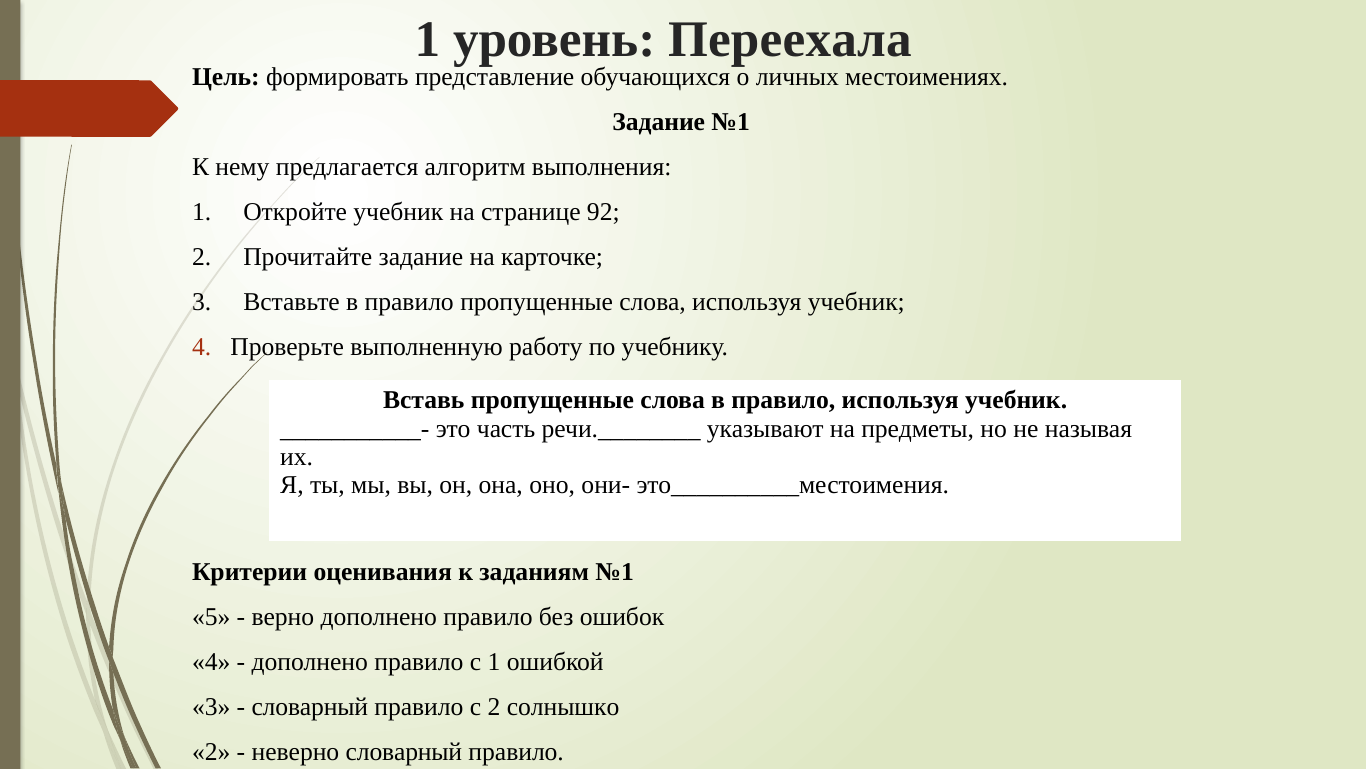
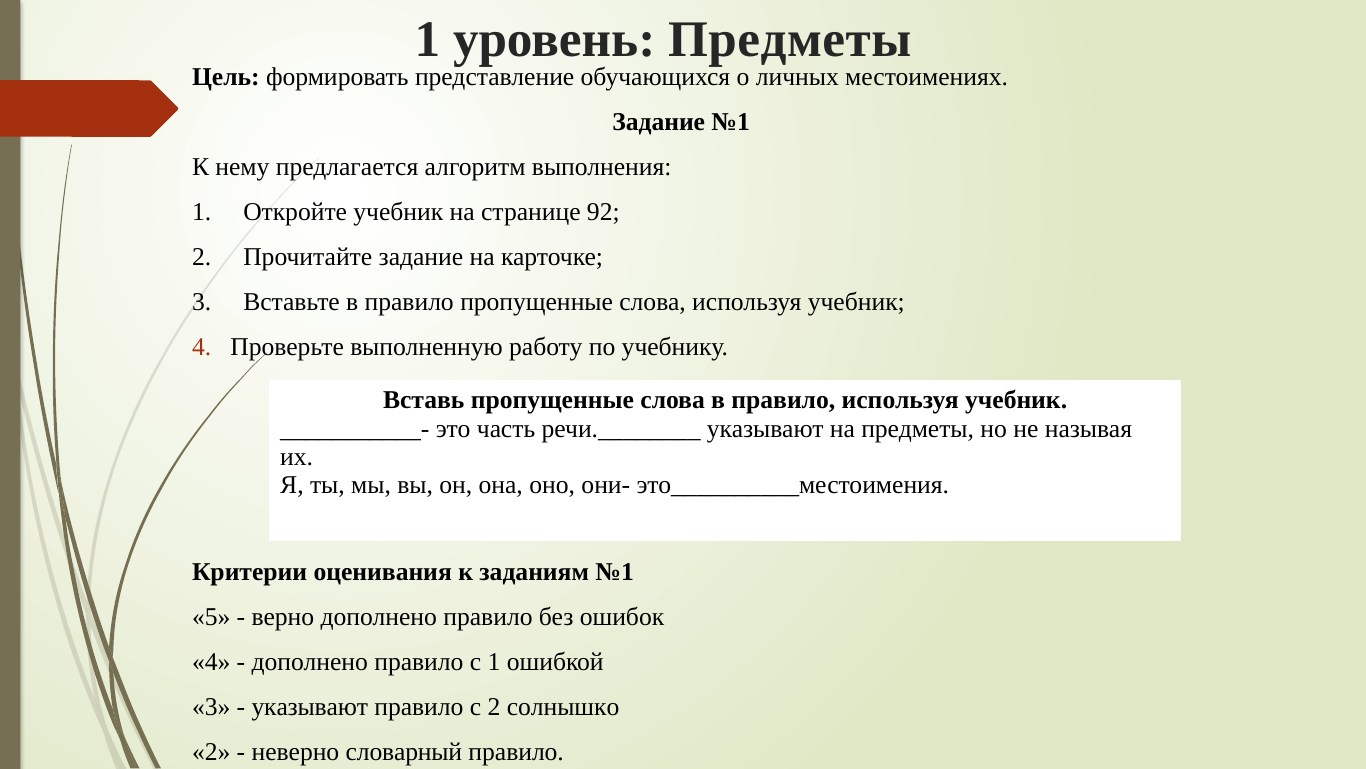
уровень Переехала: Переехала -> Предметы (790, 39)
словарный: словарный -> указывают (310, 706)
